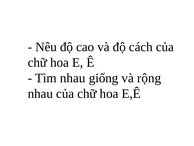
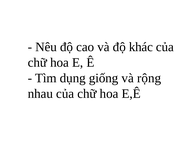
cách: cách -> khác (141, 47)
Tìm nhau: nhau -> dụng (73, 78)
